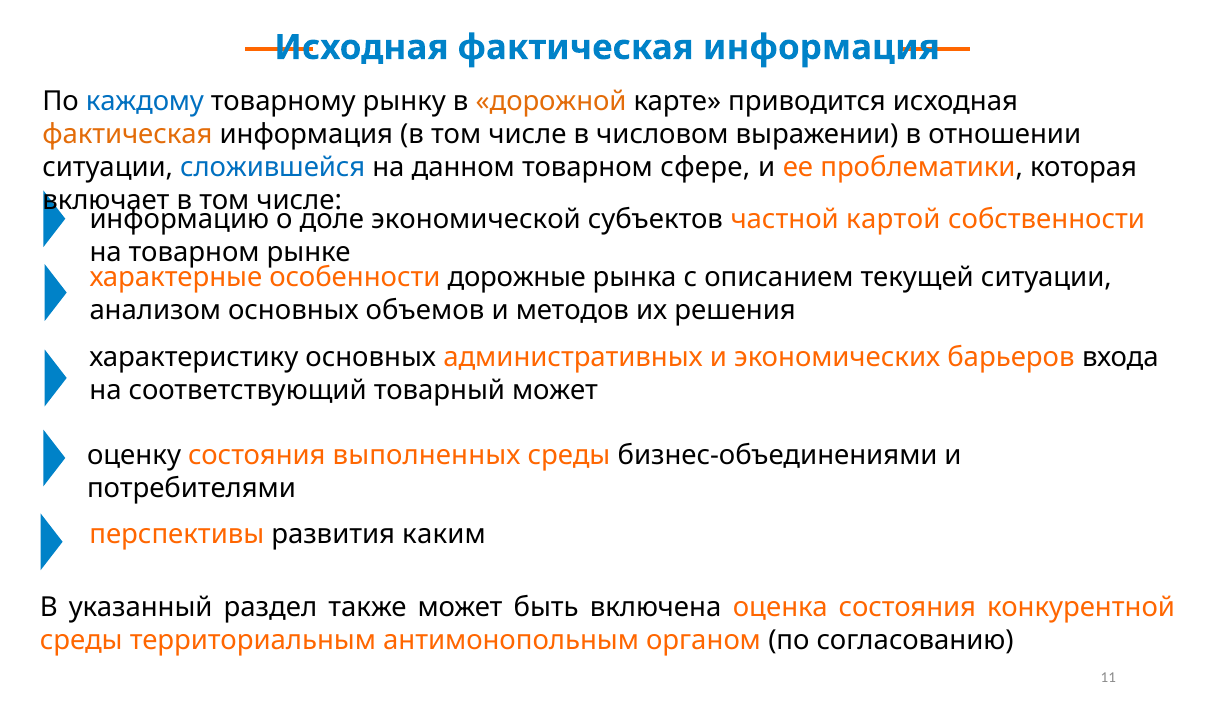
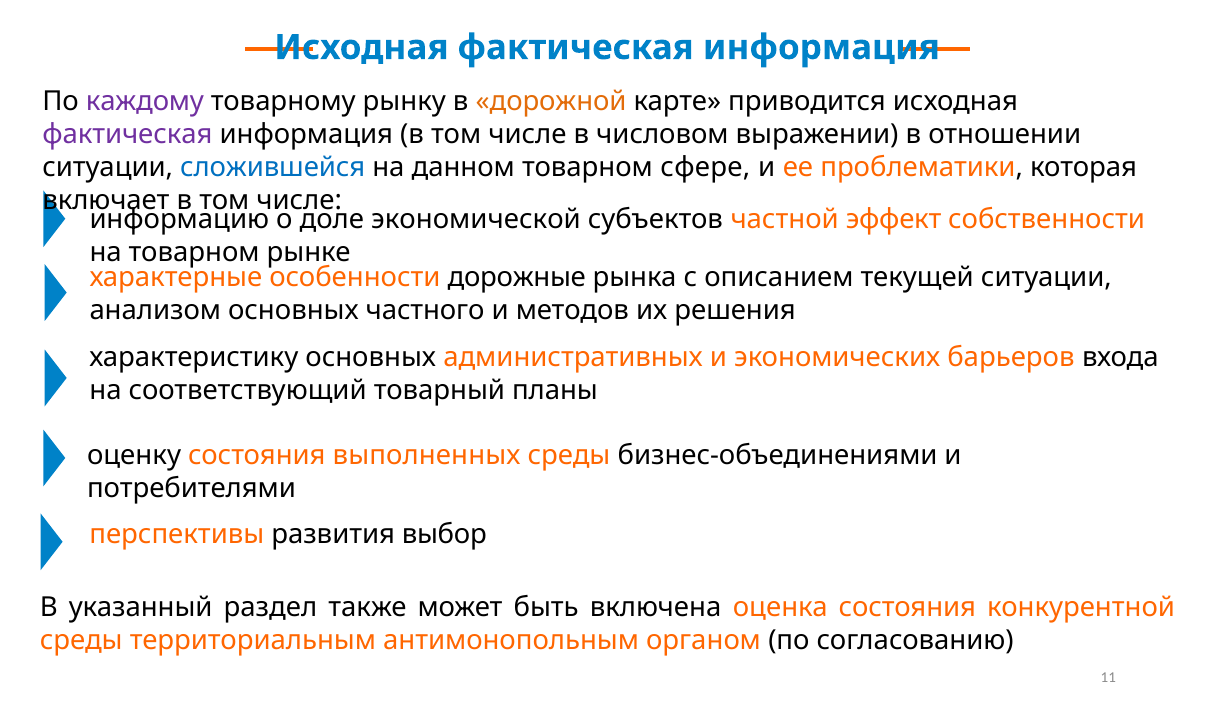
каждому colour: blue -> purple (145, 102)
фактическая colour: orange -> purple (127, 135)
картой: картой -> эффект (894, 220)
объемов: объемов -> частного (425, 311)
товарный может: может -> планы (555, 391)
каким: каким -> выбор (444, 535)
